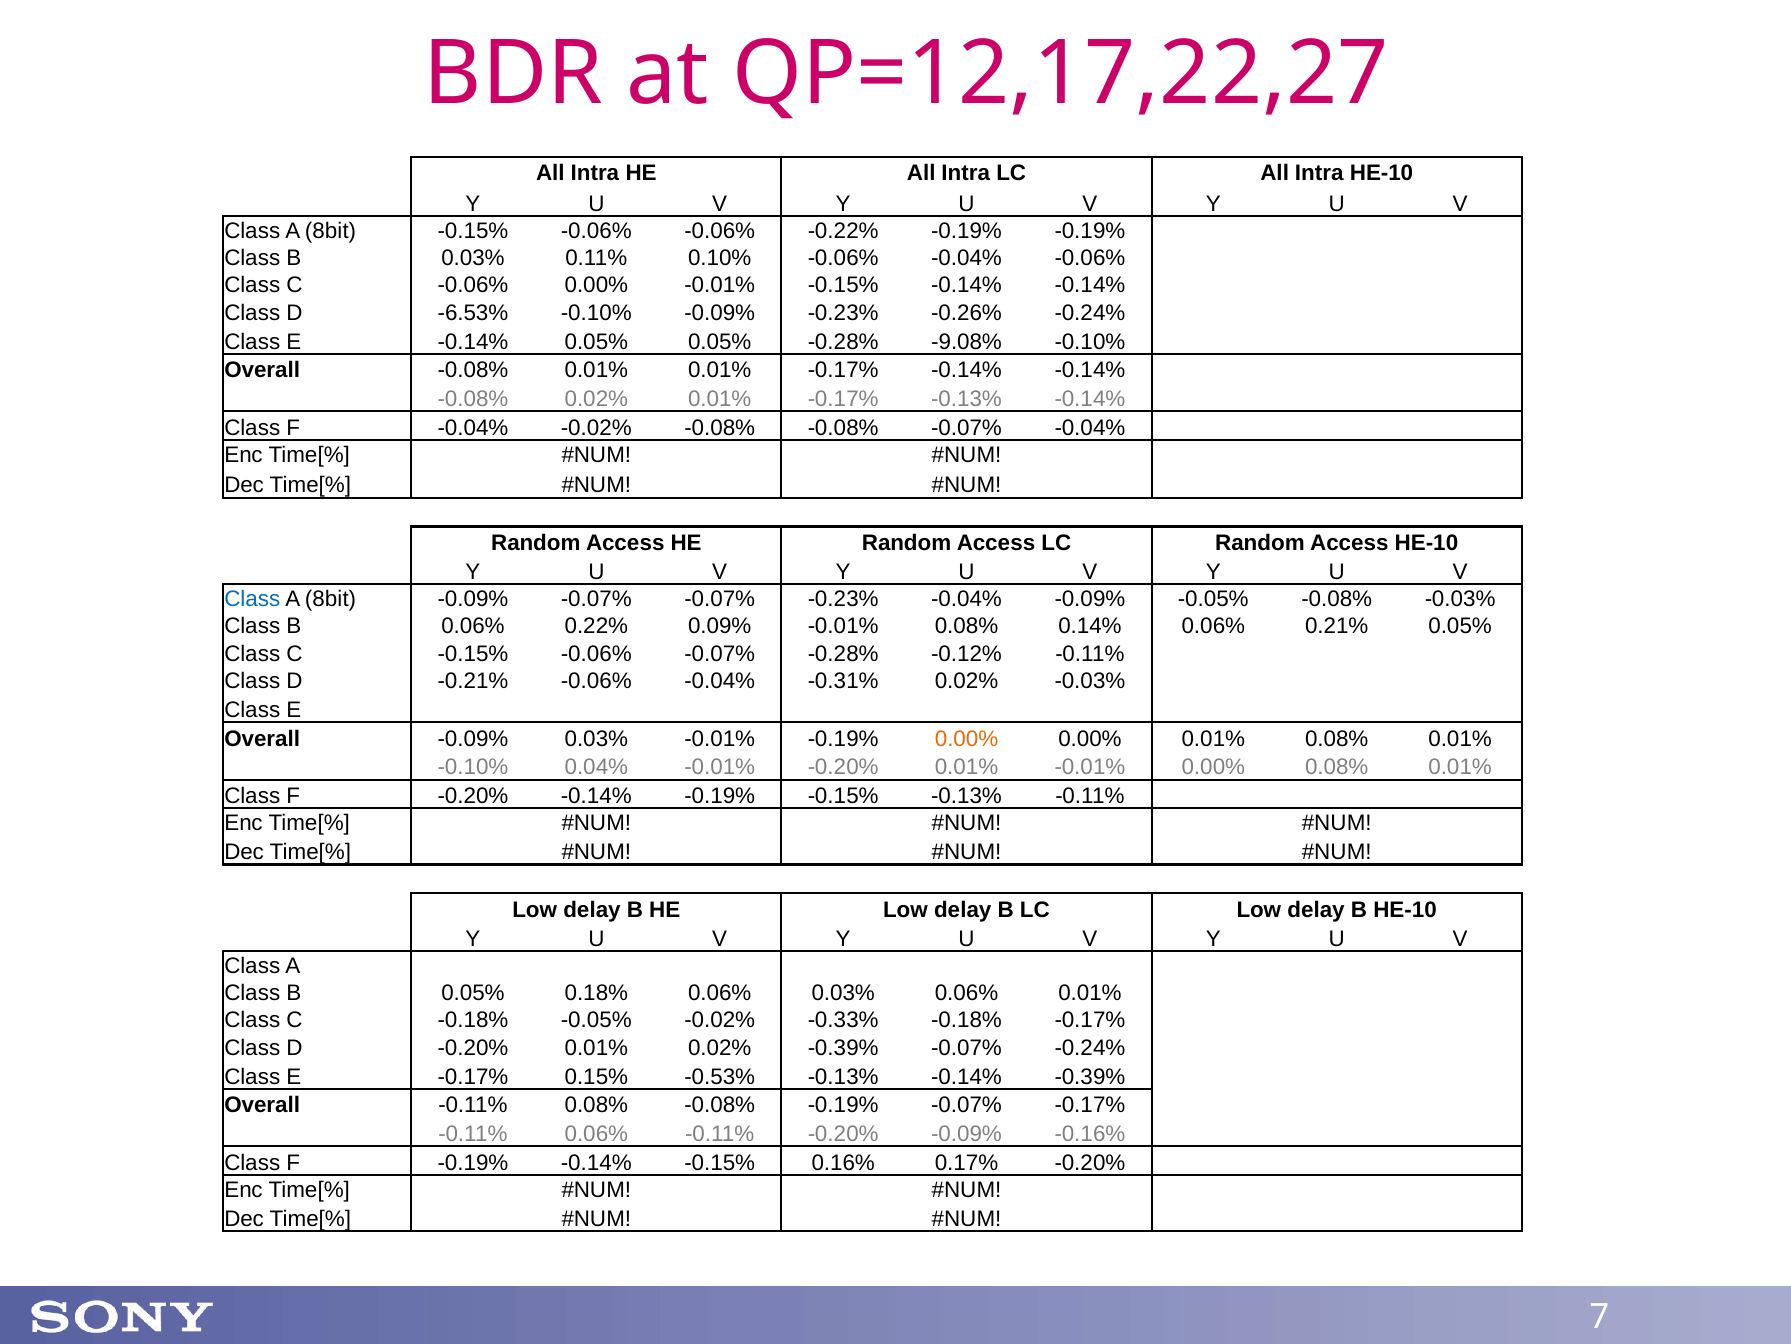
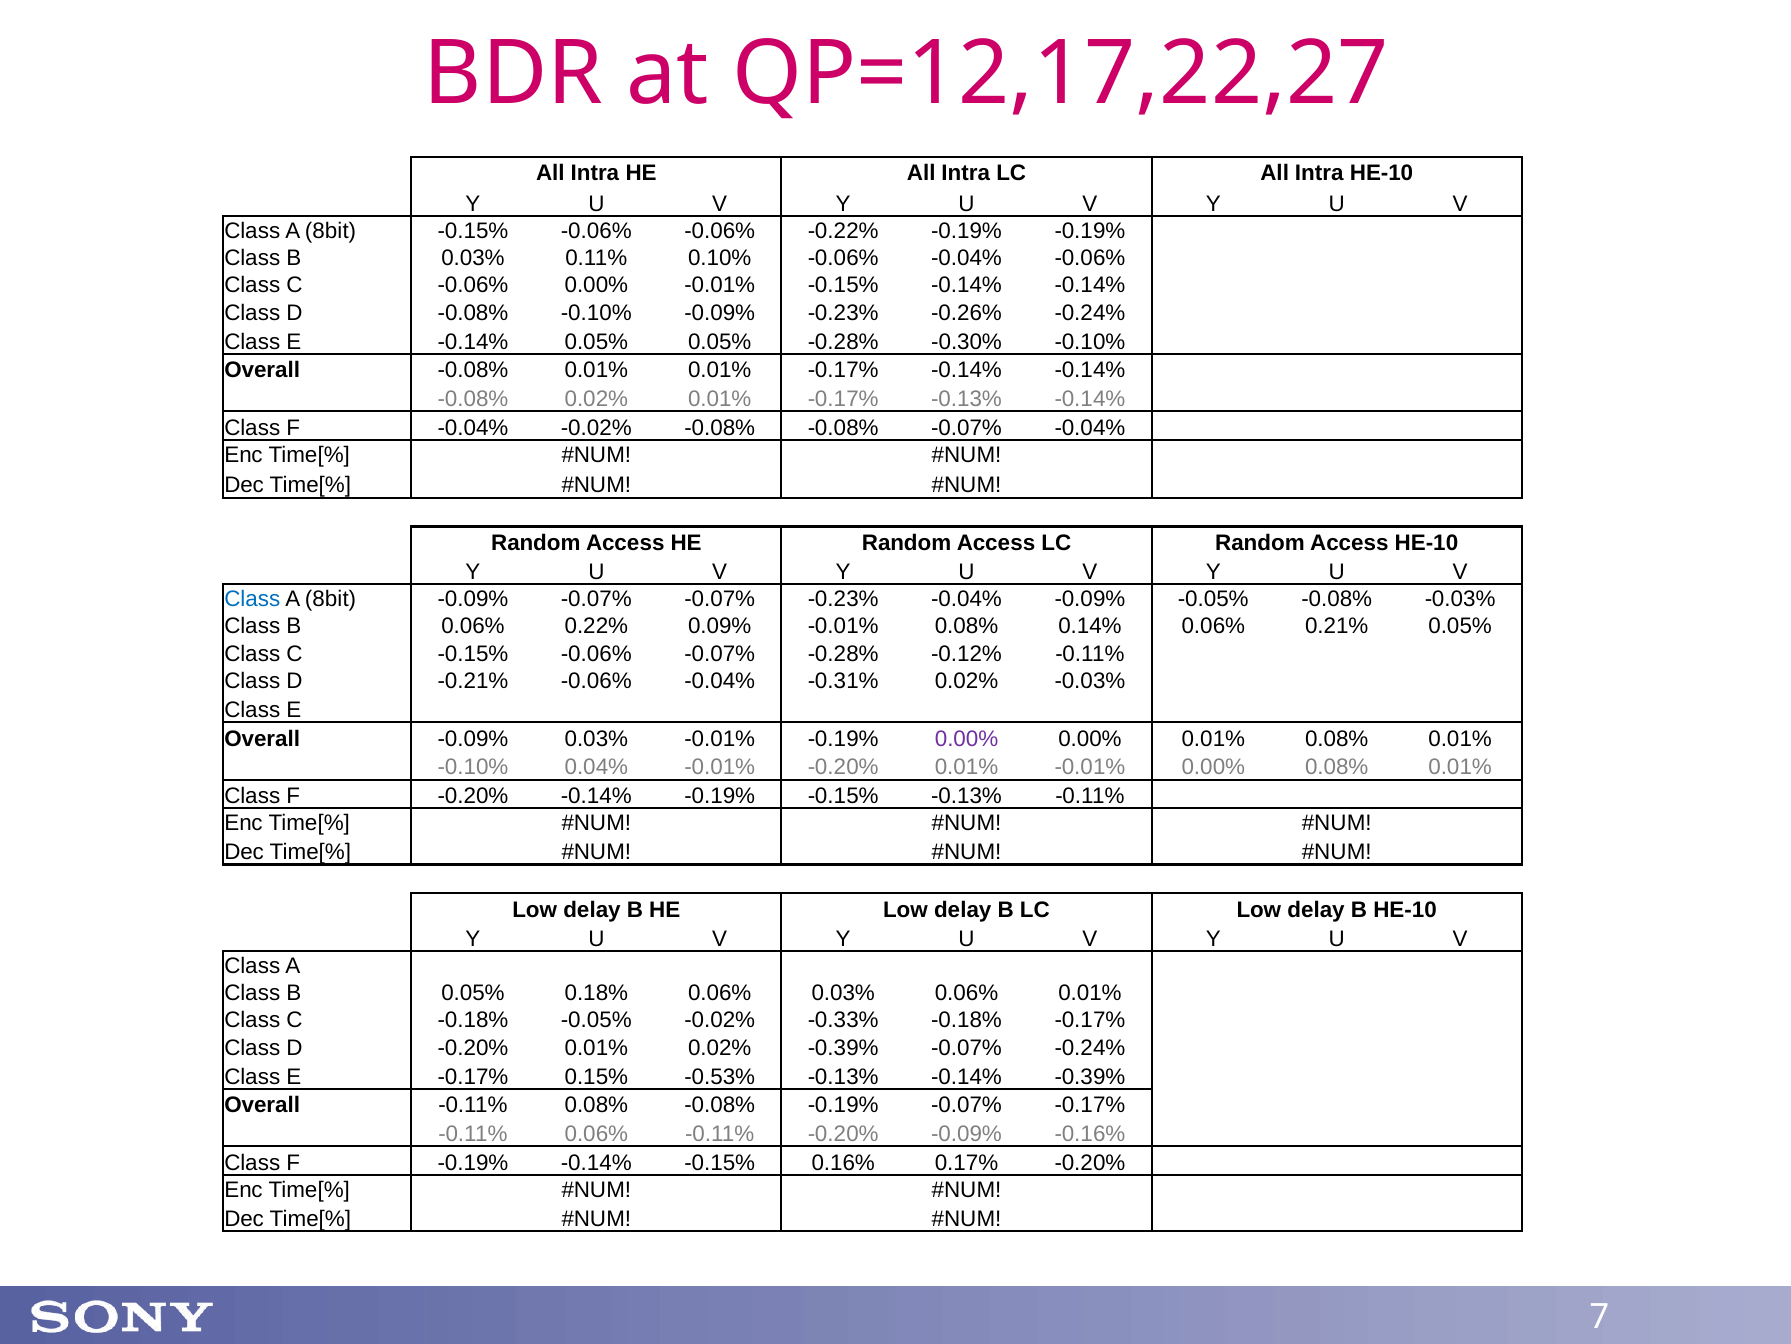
D -6.53%: -6.53% -> -0.08% (473, 313)
-9.08%: -9.08% -> -0.30% (967, 341)
0.00% colour: orange -> purple (967, 738)
